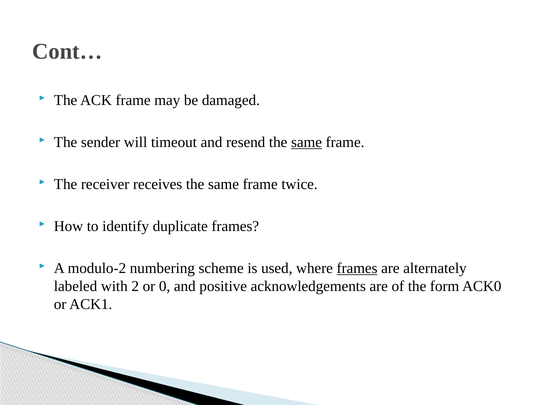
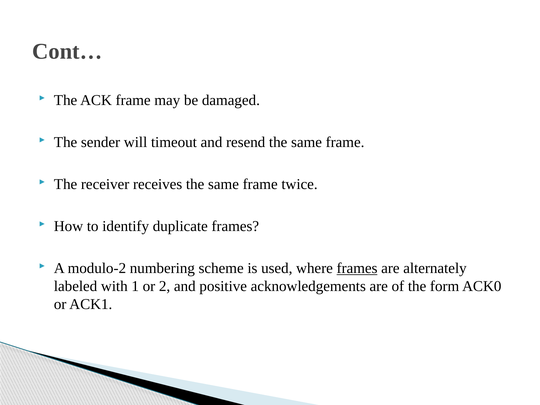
same underline: present -> none (306, 142)
2: 2 -> 1 (135, 286)
0: 0 -> 2 (165, 286)
